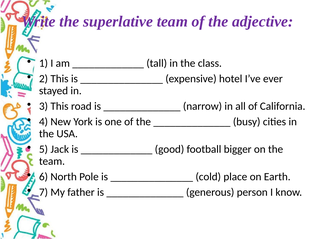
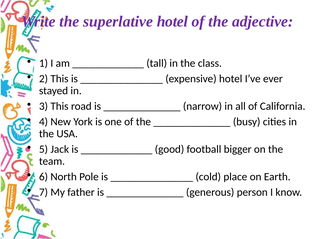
superlative team: team -> hotel (172, 22)
